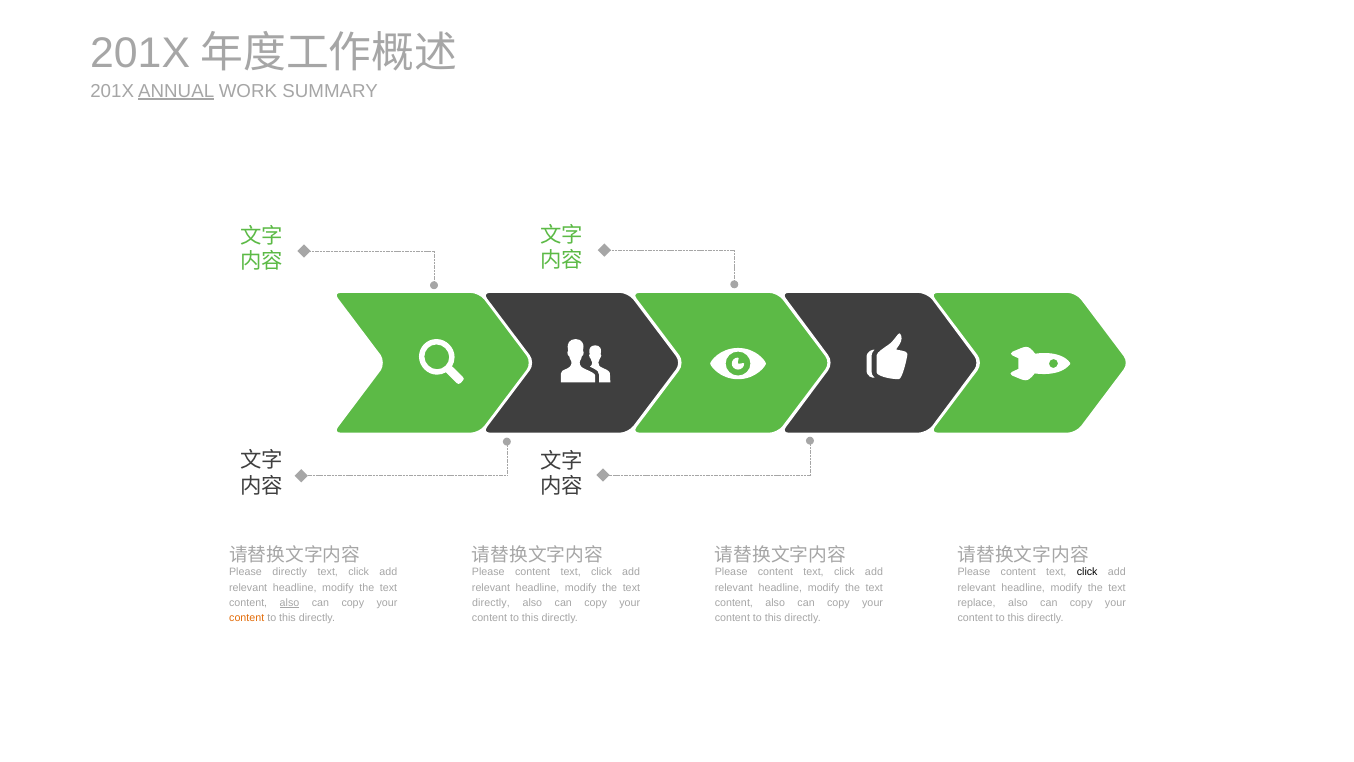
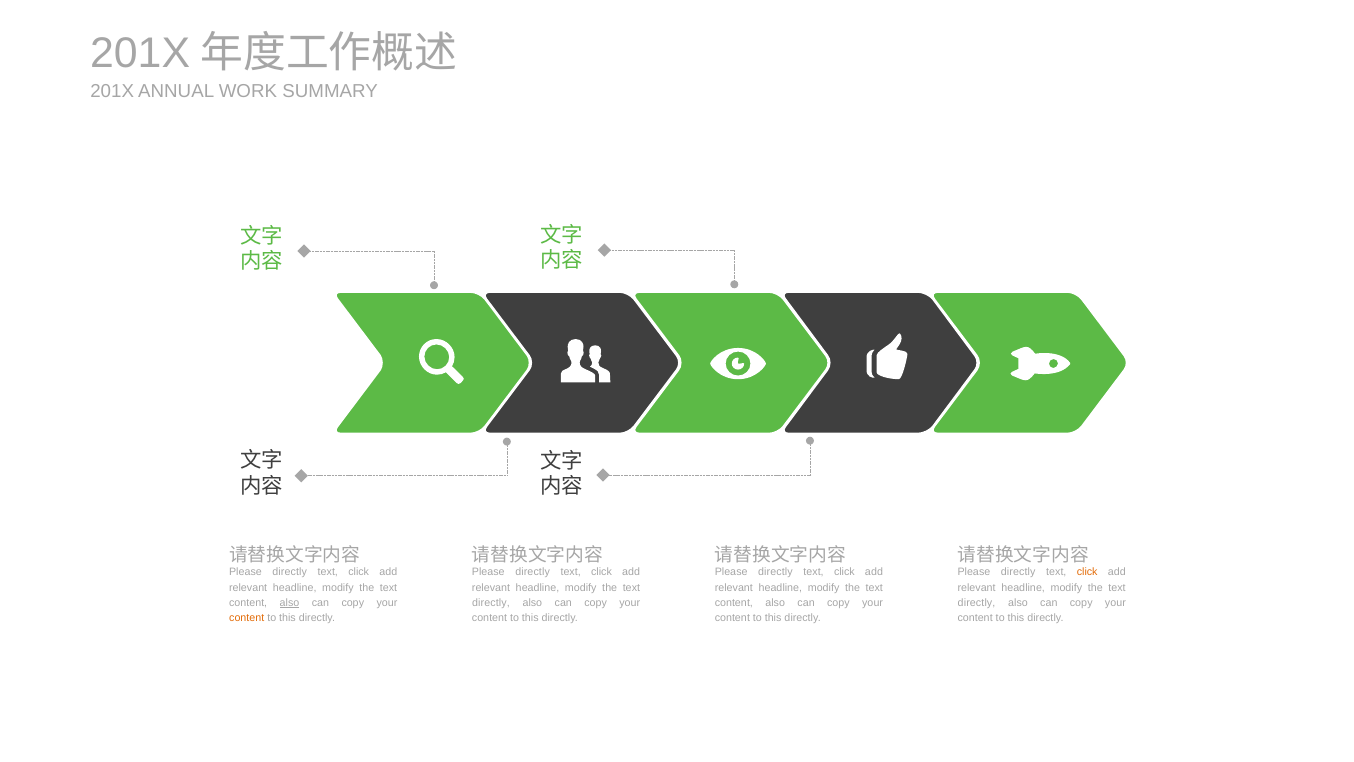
ANNUAL underline: present -> none (176, 91)
content: content -> directly (533, 572)
content: content -> directly (775, 572)
content: content -> directly (1018, 572)
click colour: black -> orange (1087, 572)
replace: replace -> directly (977, 603)
